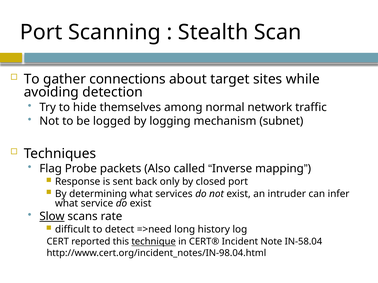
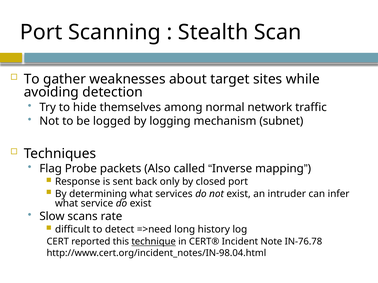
connections: connections -> weaknesses (128, 79)
Slow underline: present -> none (52, 217)
IN-58.04: IN-58.04 -> IN-76.78 (303, 242)
